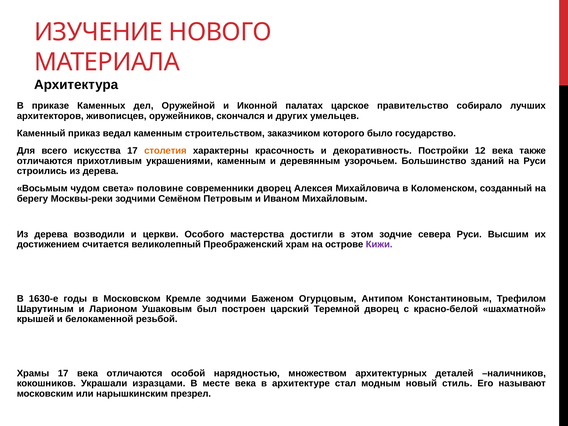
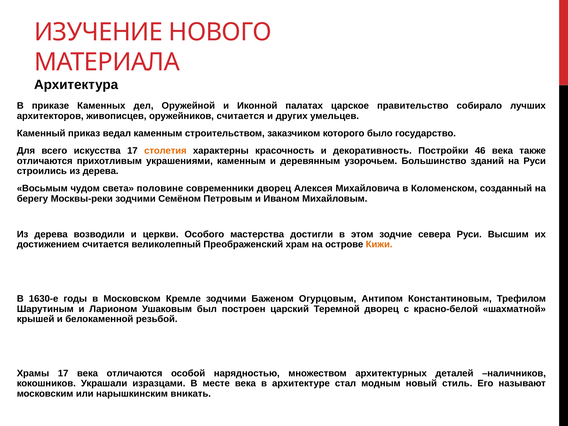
оружейников скончался: скончался -> считается (241, 116)
12: 12 -> 46 (480, 151)
Кижи colour: purple -> orange (379, 245)
презрел: презрел -> вникать (191, 394)
